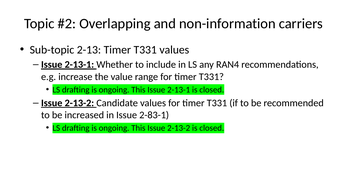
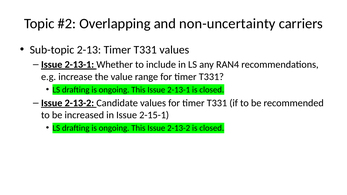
non-information: non-information -> non-uncertainty (227, 24)
2-83-1: 2-83-1 -> 2-15-1 (154, 115)
